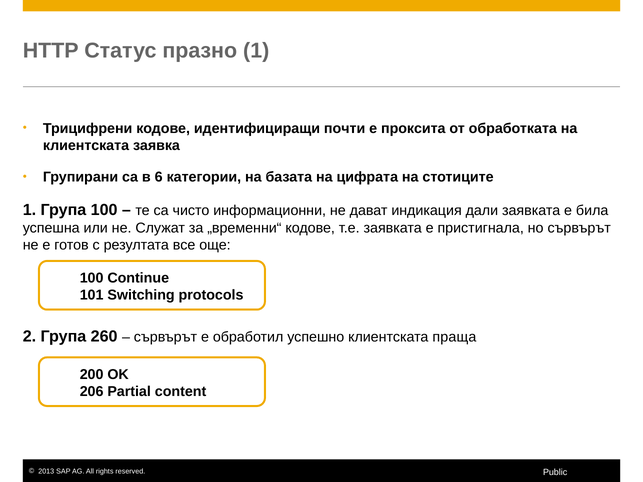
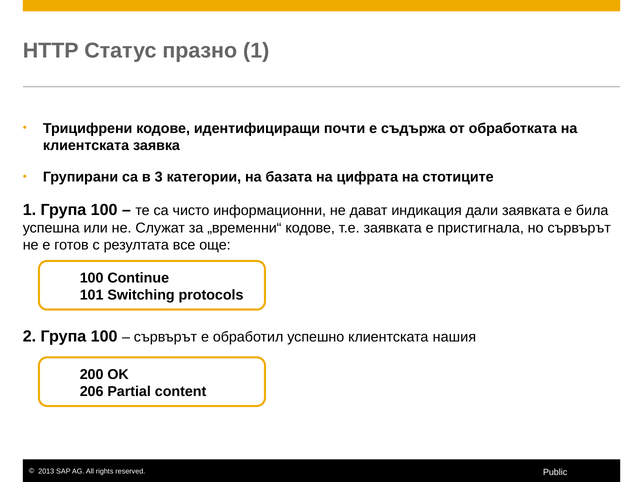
проксита: проксита -> съдържа (413, 128)
6: 6 -> 3 (159, 177)
2 Група 260: 260 -> 100 (104, 336)
праща: праща -> нашия (454, 337)
